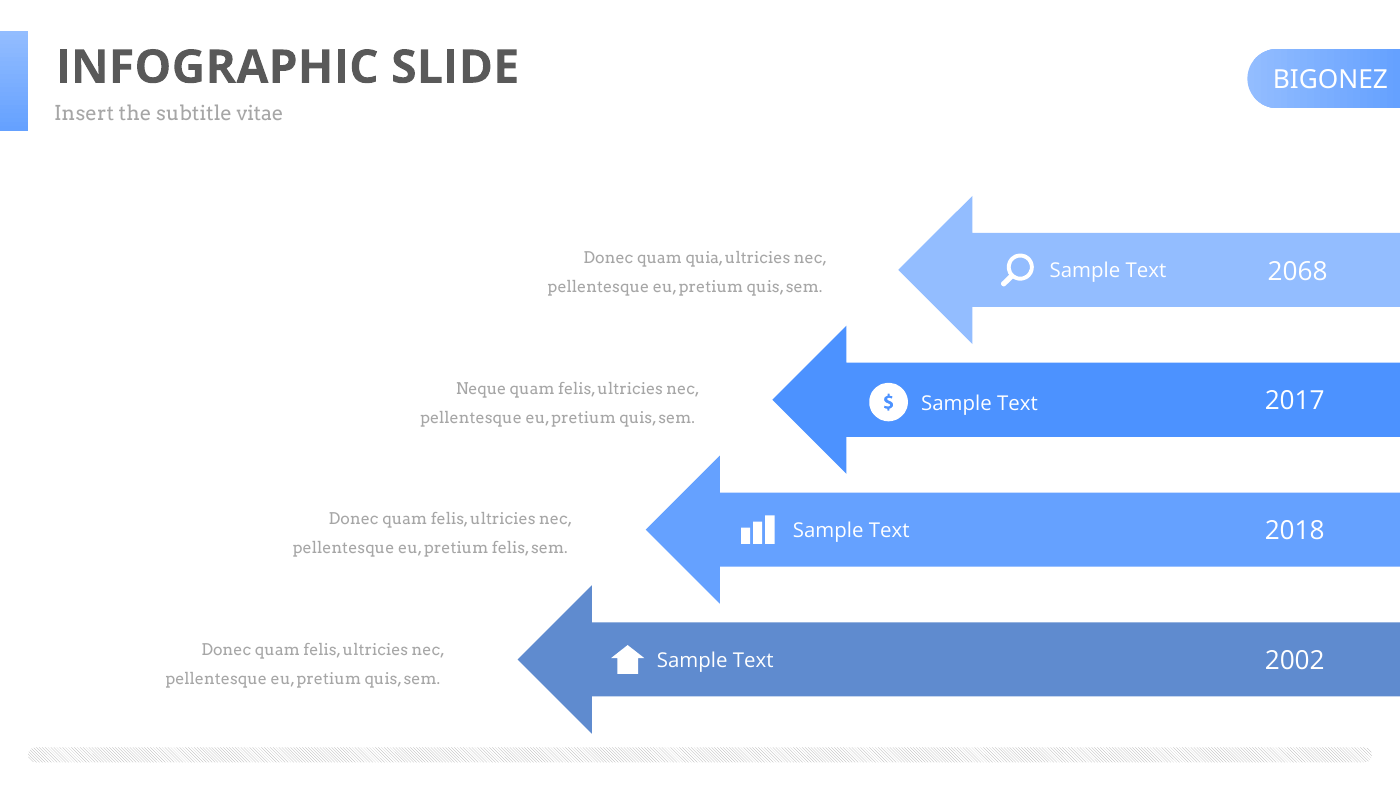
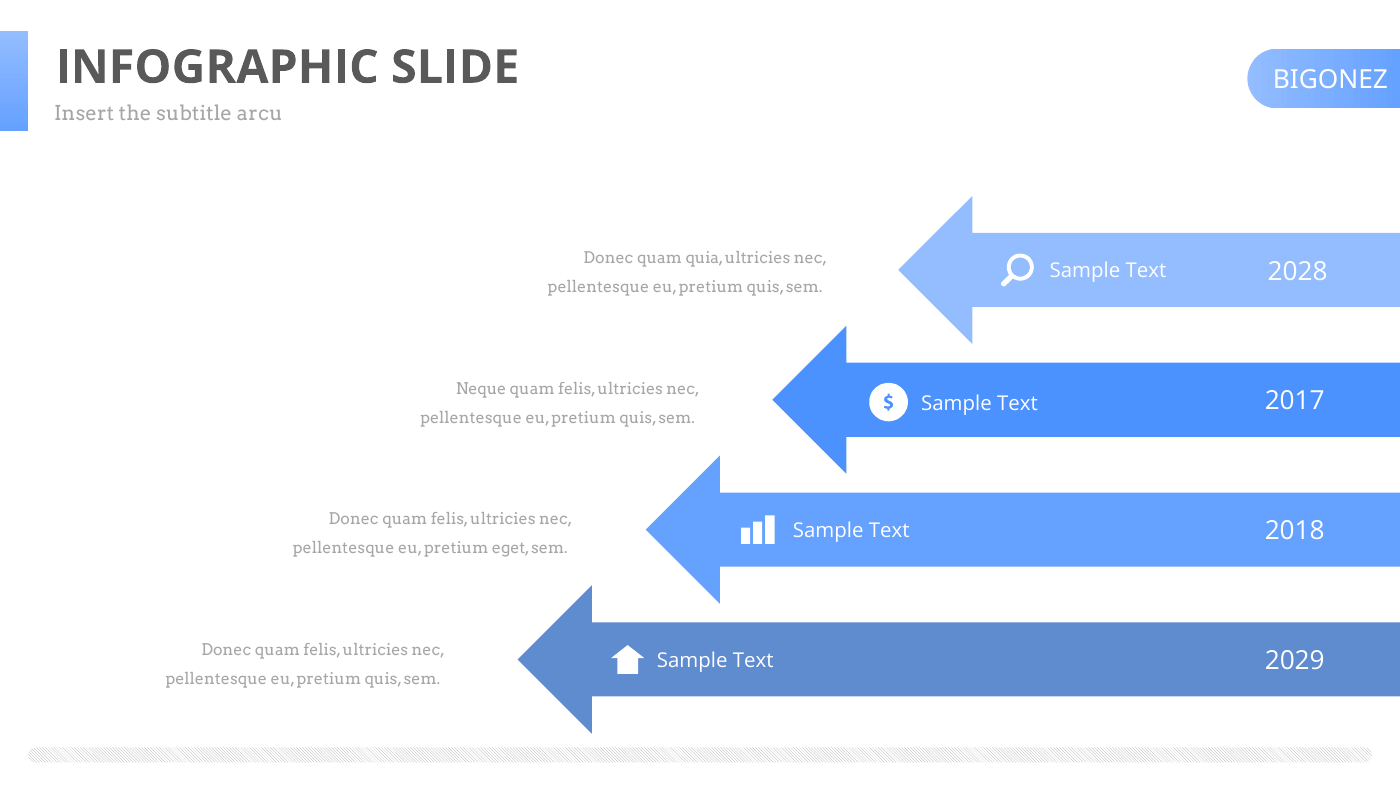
vitae: vitae -> arcu (260, 114)
2068: 2068 -> 2028 (1298, 272)
pretium felis: felis -> eget (511, 549)
2002: 2002 -> 2029 (1295, 661)
